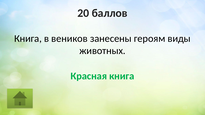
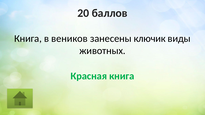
героям: героям -> ключик (150, 39)
